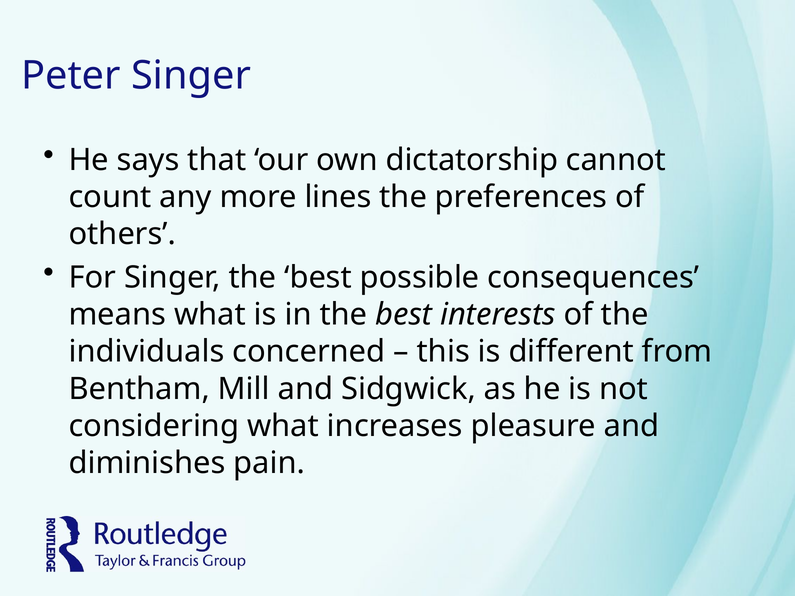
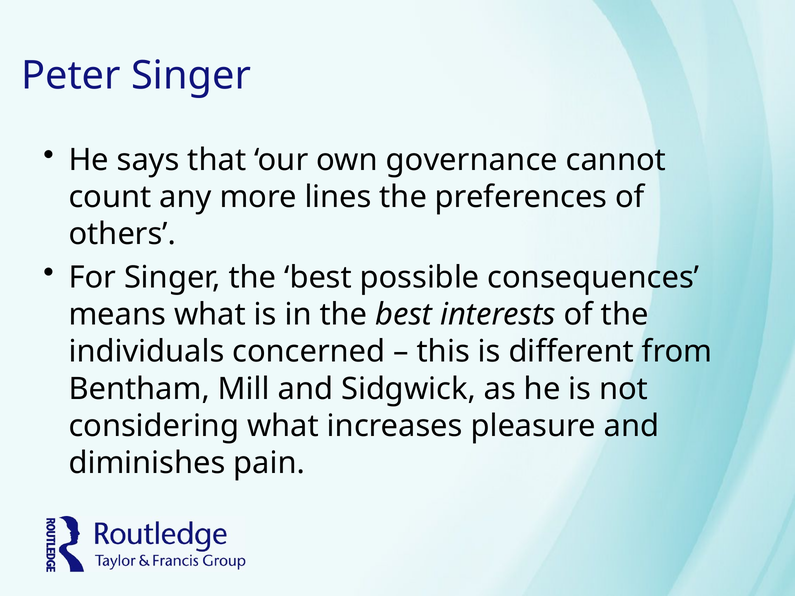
dictatorship: dictatorship -> governance (472, 160)
